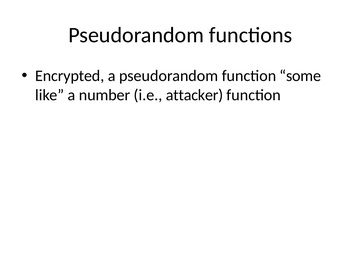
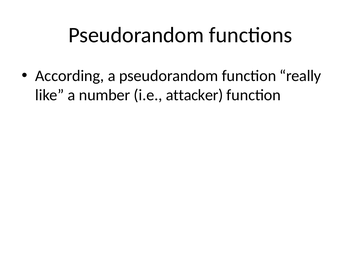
Encrypted: Encrypted -> According (70, 76)
some: some -> really (300, 76)
